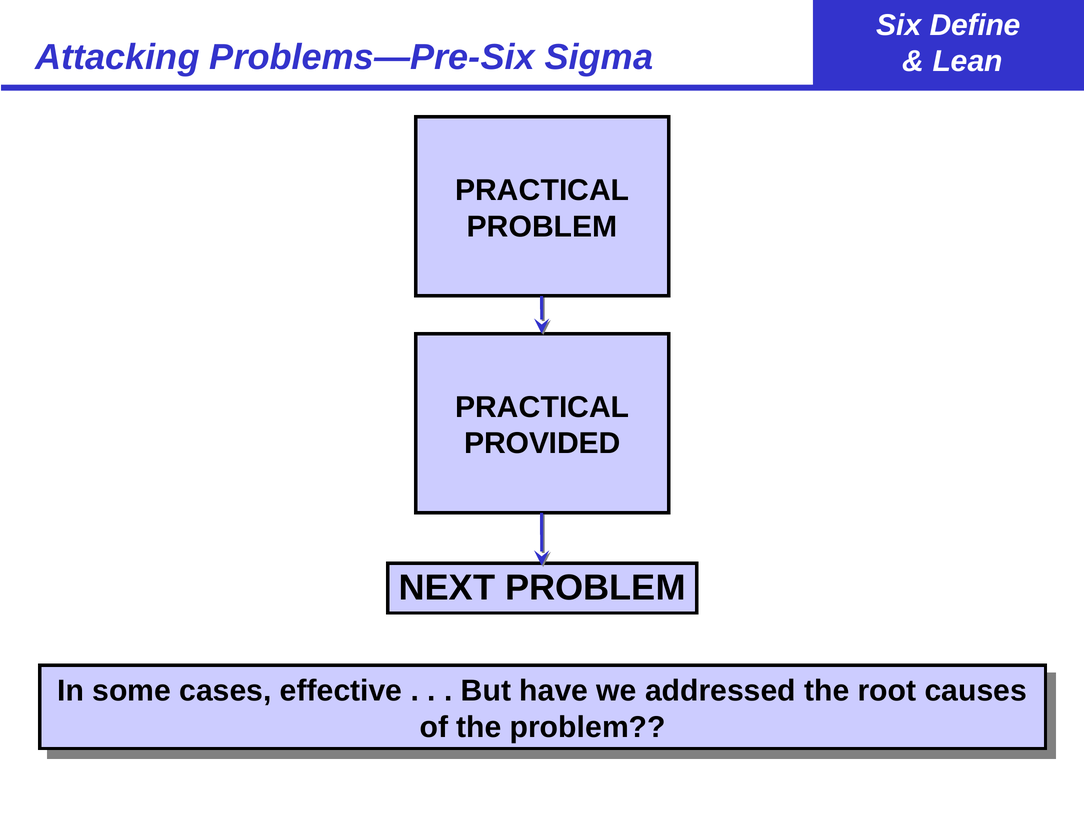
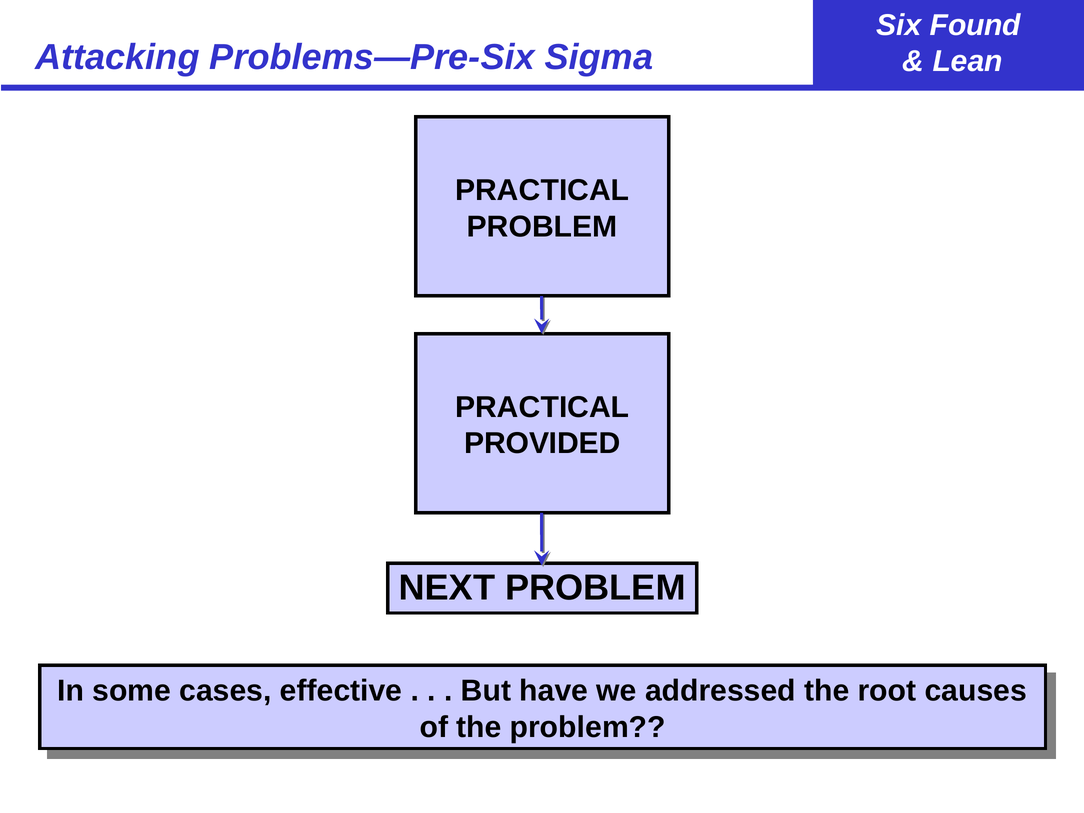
Define: Define -> Found (975, 25)
